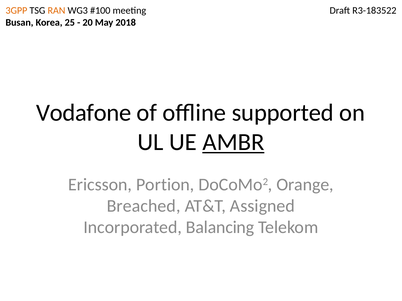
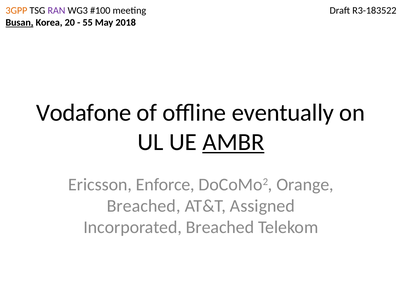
RAN colour: orange -> purple (56, 11)
Busan underline: none -> present (19, 23)
25: 25 -> 20 (70, 23)
20: 20 -> 55 (88, 23)
supported: supported -> eventually (283, 113)
Portion: Portion -> Enforce (165, 185)
Incorporated Balancing: Balancing -> Breached (220, 228)
